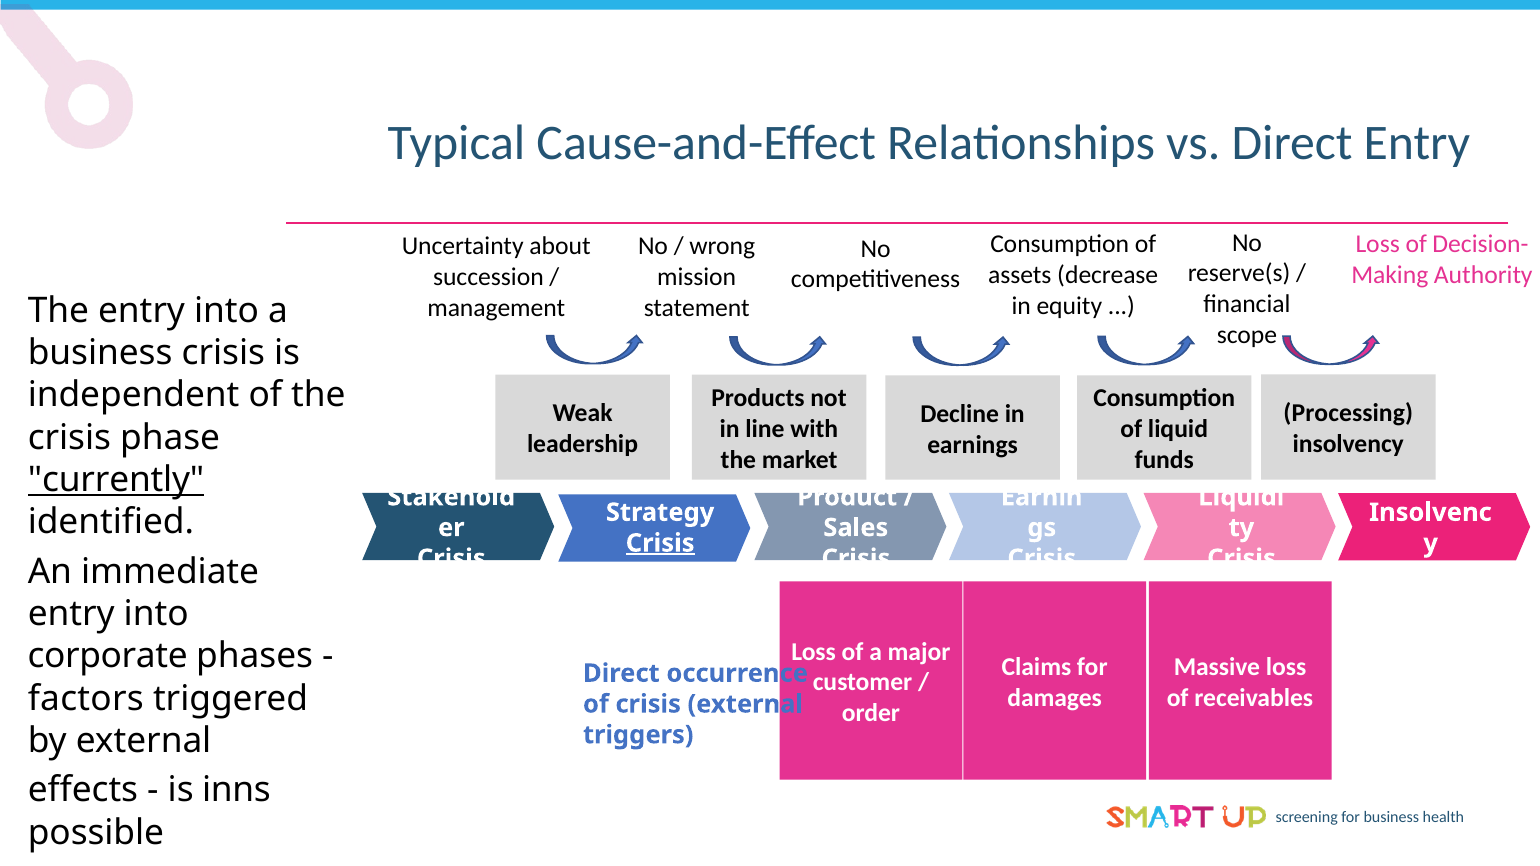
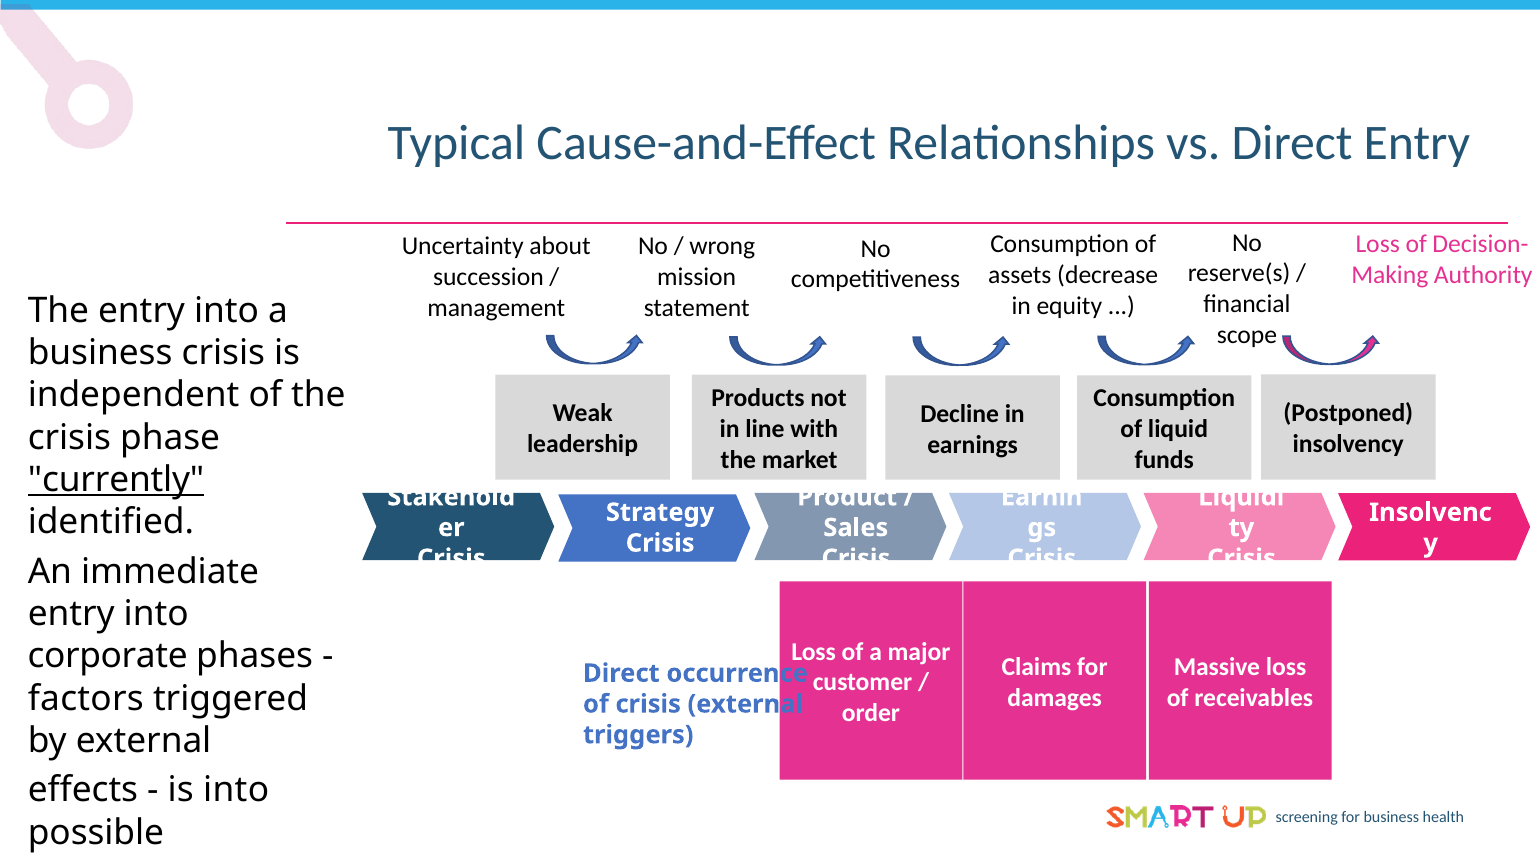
Processing: Processing -> Postponed (1348, 413)
Crisis underline: present -> none (660, 543)
is inns: inns -> into (236, 791)
